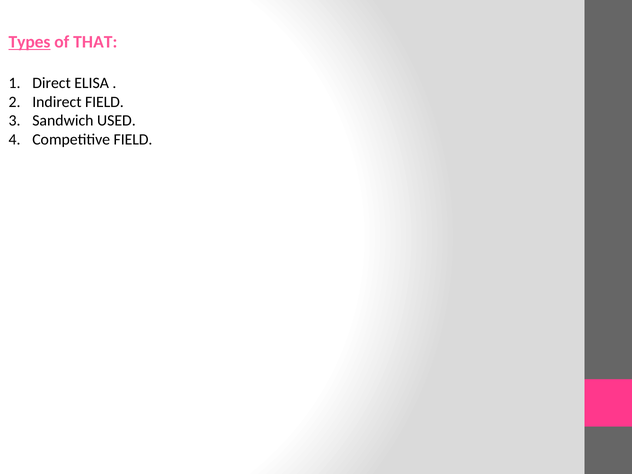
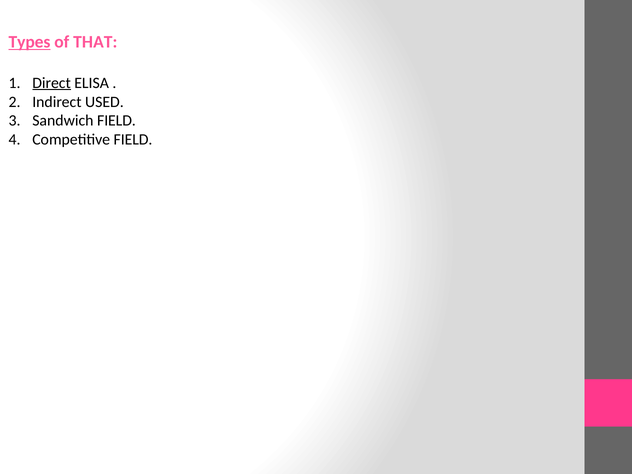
Direct underline: none -> present (52, 83)
Indirect FIELD: FIELD -> USED (104, 102)
Sandwich USED: USED -> FIELD (116, 121)
